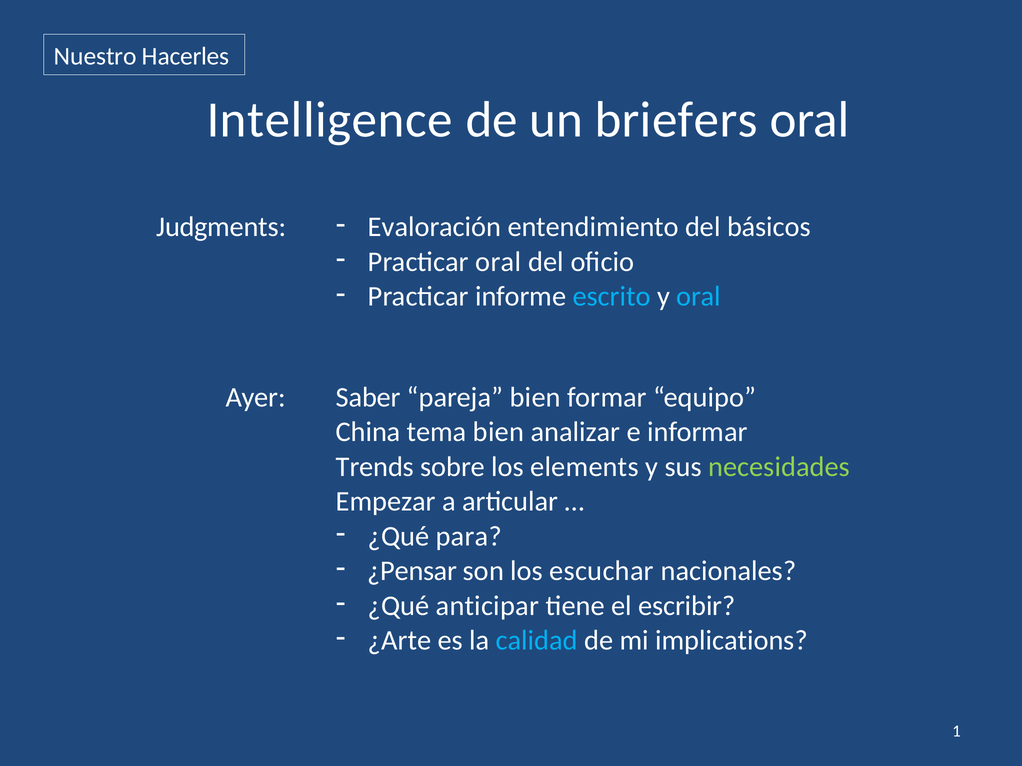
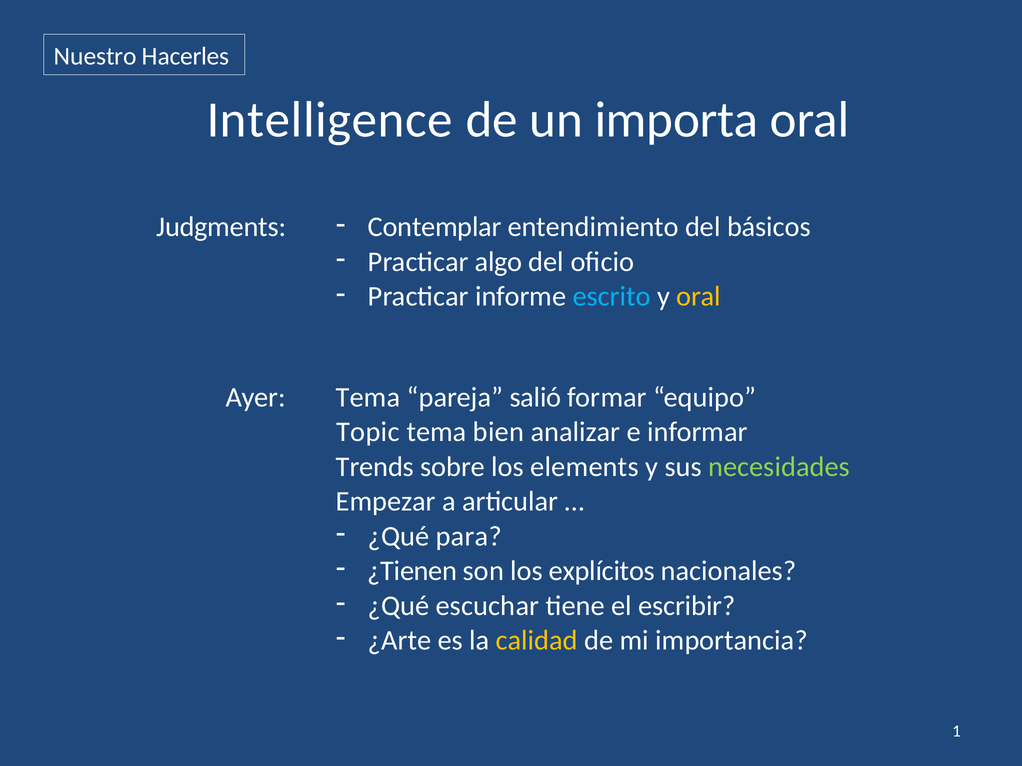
briefers: briefers -> importa (676, 120)
Evaloración: Evaloración -> Contemplar (435, 227)
Practicar oral: oral -> algo (499, 262)
oral colour: light blue -> yellow (699, 297)
Ayer Saber: Saber -> Tema (368, 398)
pareja bien: bien -> salió (535, 398)
China: China -> Topic (368, 432)
¿Pensar: ¿Pensar -> ¿Tienen (412, 571)
escuchar: escuchar -> explícitos (602, 571)
anticipar: anticipar -> escuchar (487, 606)
calidad colour: light blue -> yellow (537, 641)
implications: implications -> importancia (731, 641)
